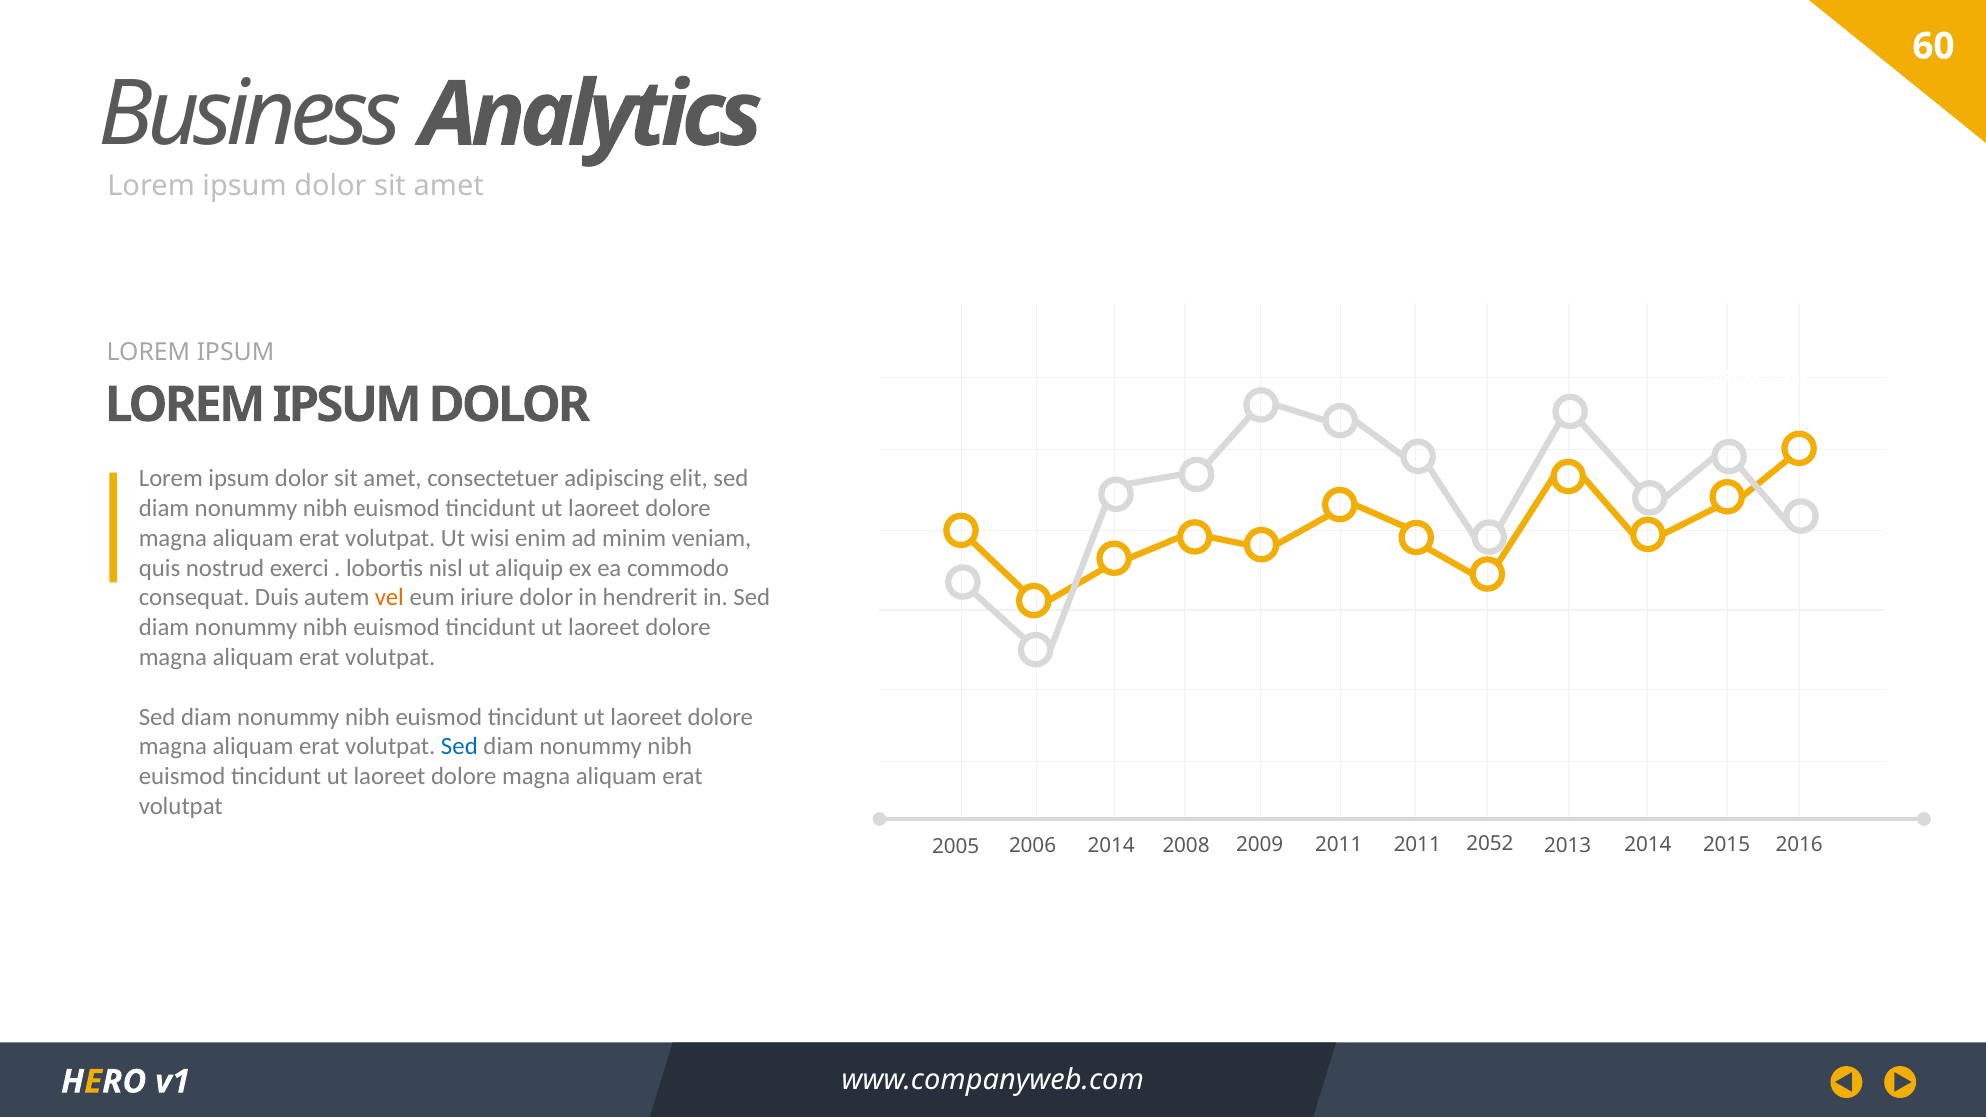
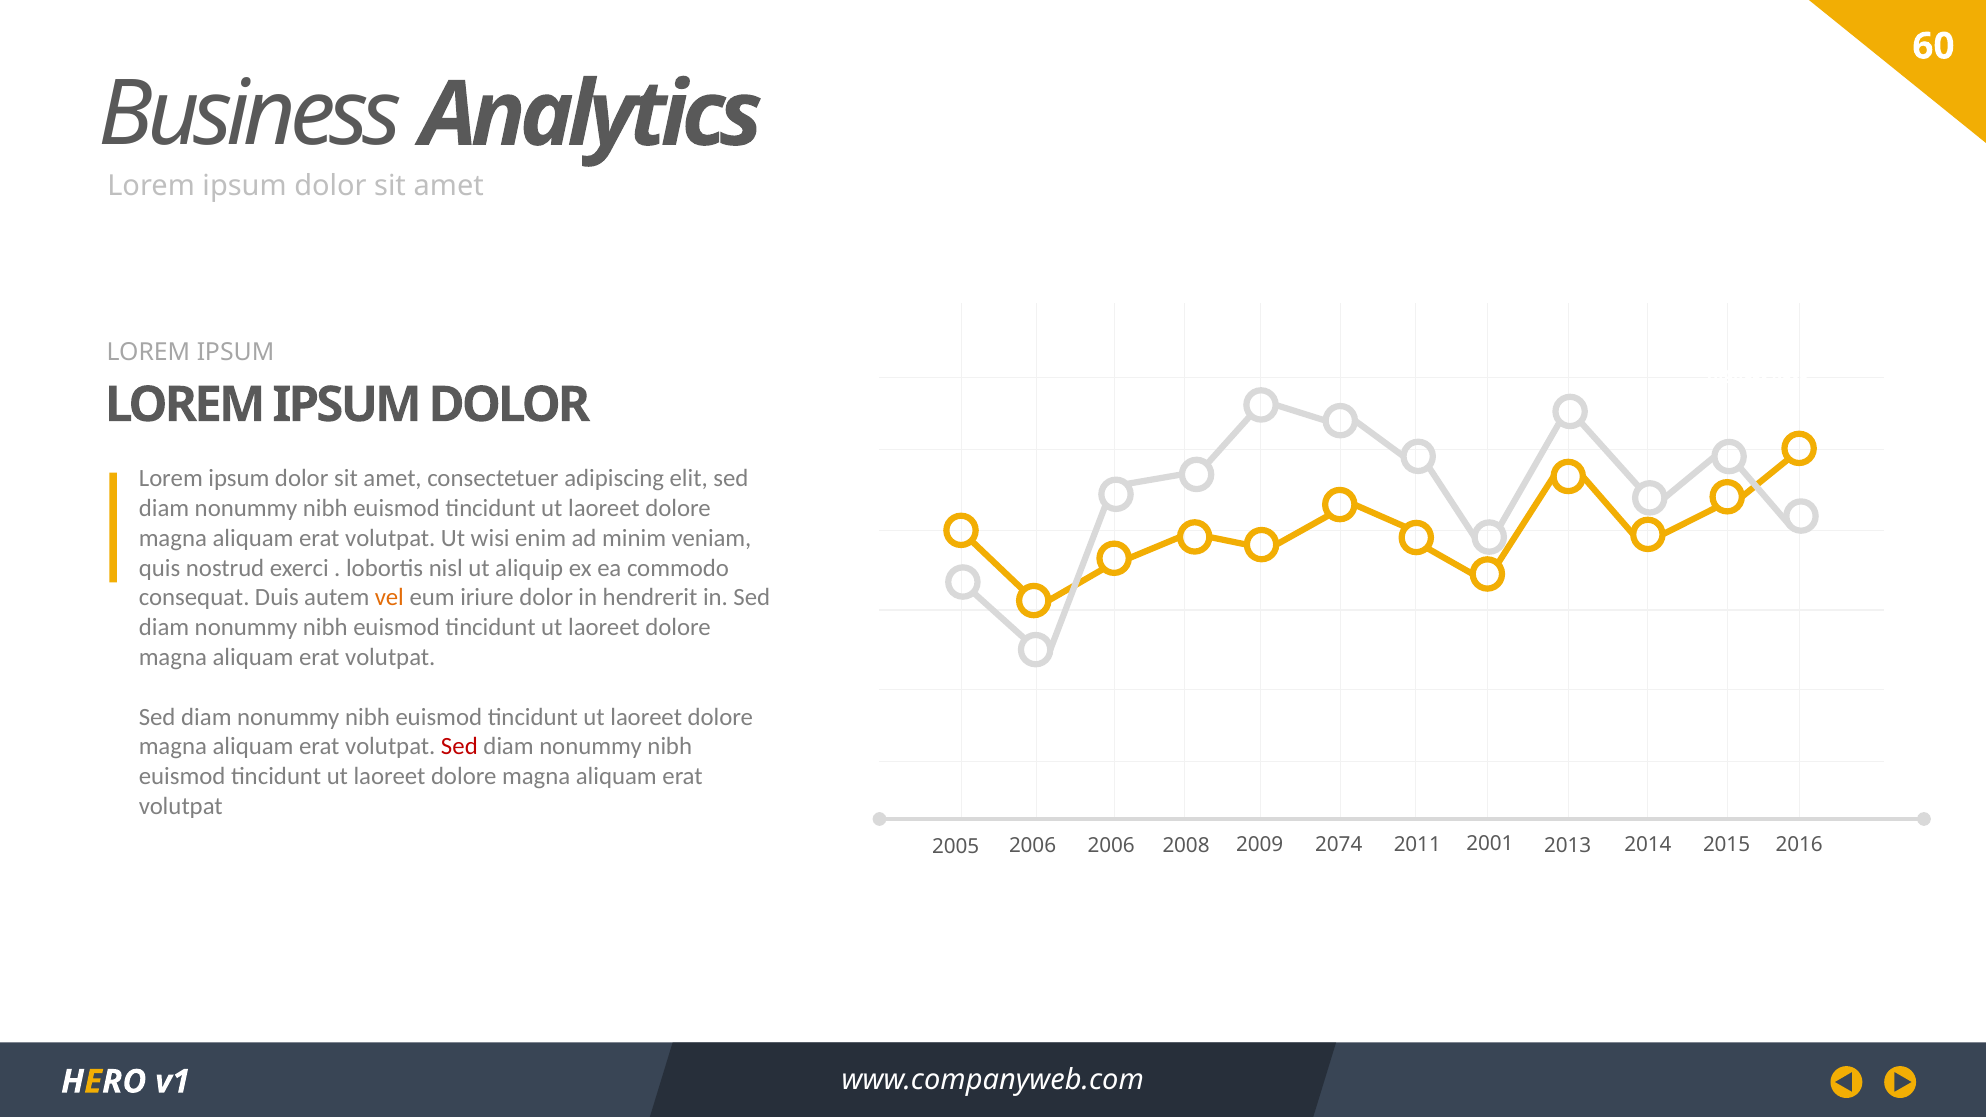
Sed colour: blue -> red (459, 747)
2052: 2052 -> 2001 (1490, 844)
2011: 2011 -> 2074 (1339, 844)
2014: 2014 -> 2006 (1111, 846)
